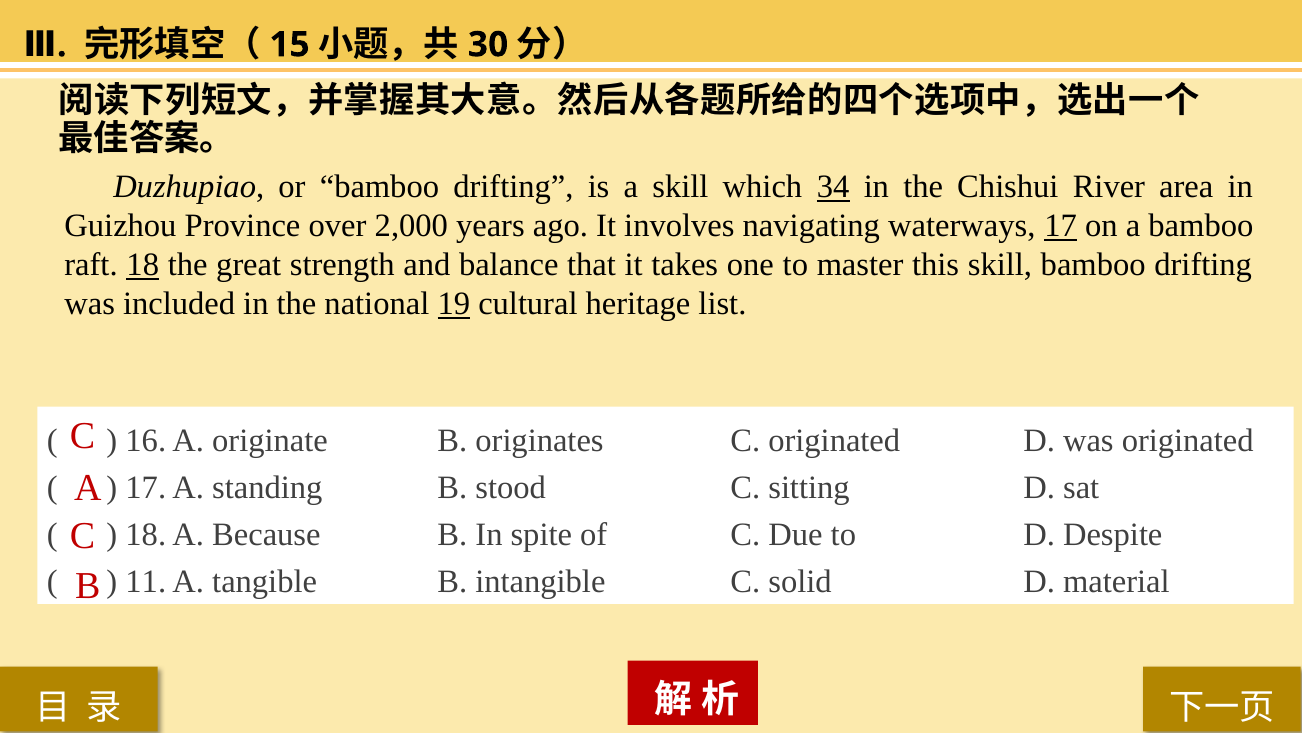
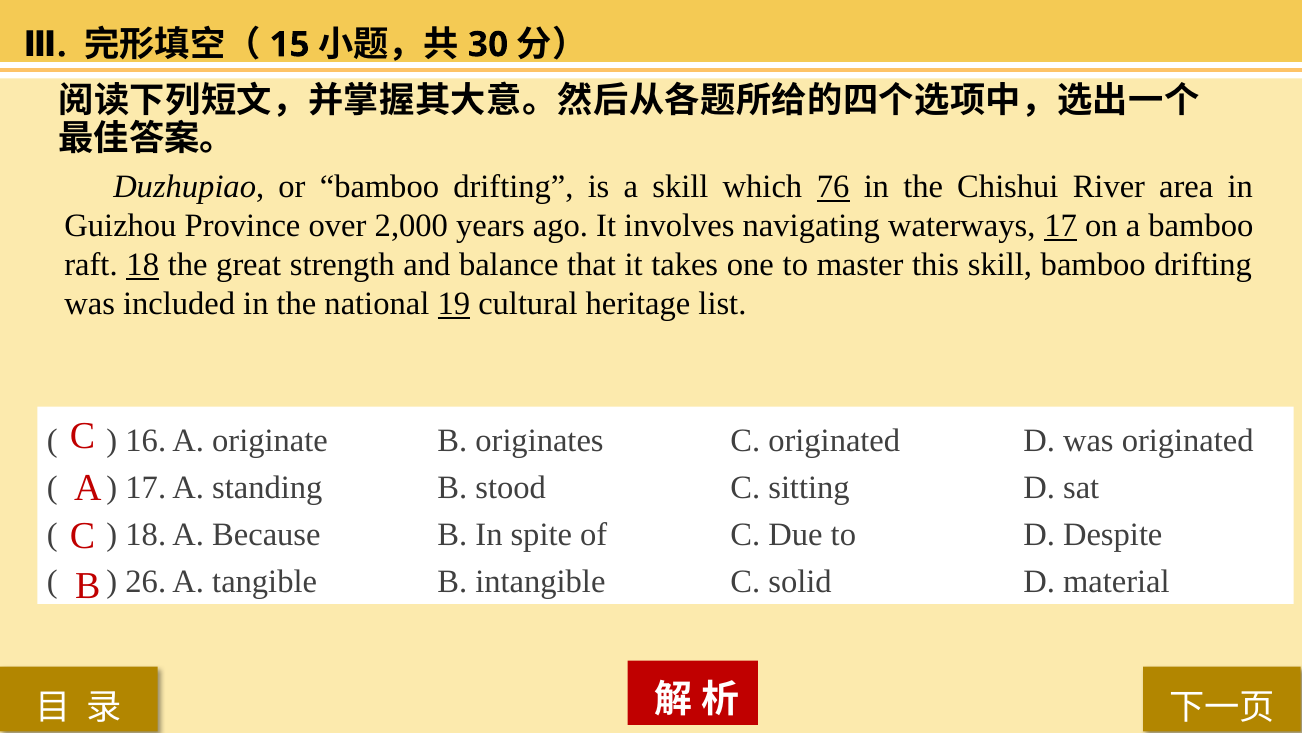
34: 34 -> 76 (833, 186)
11: 11 -> 26 (146, 581)
